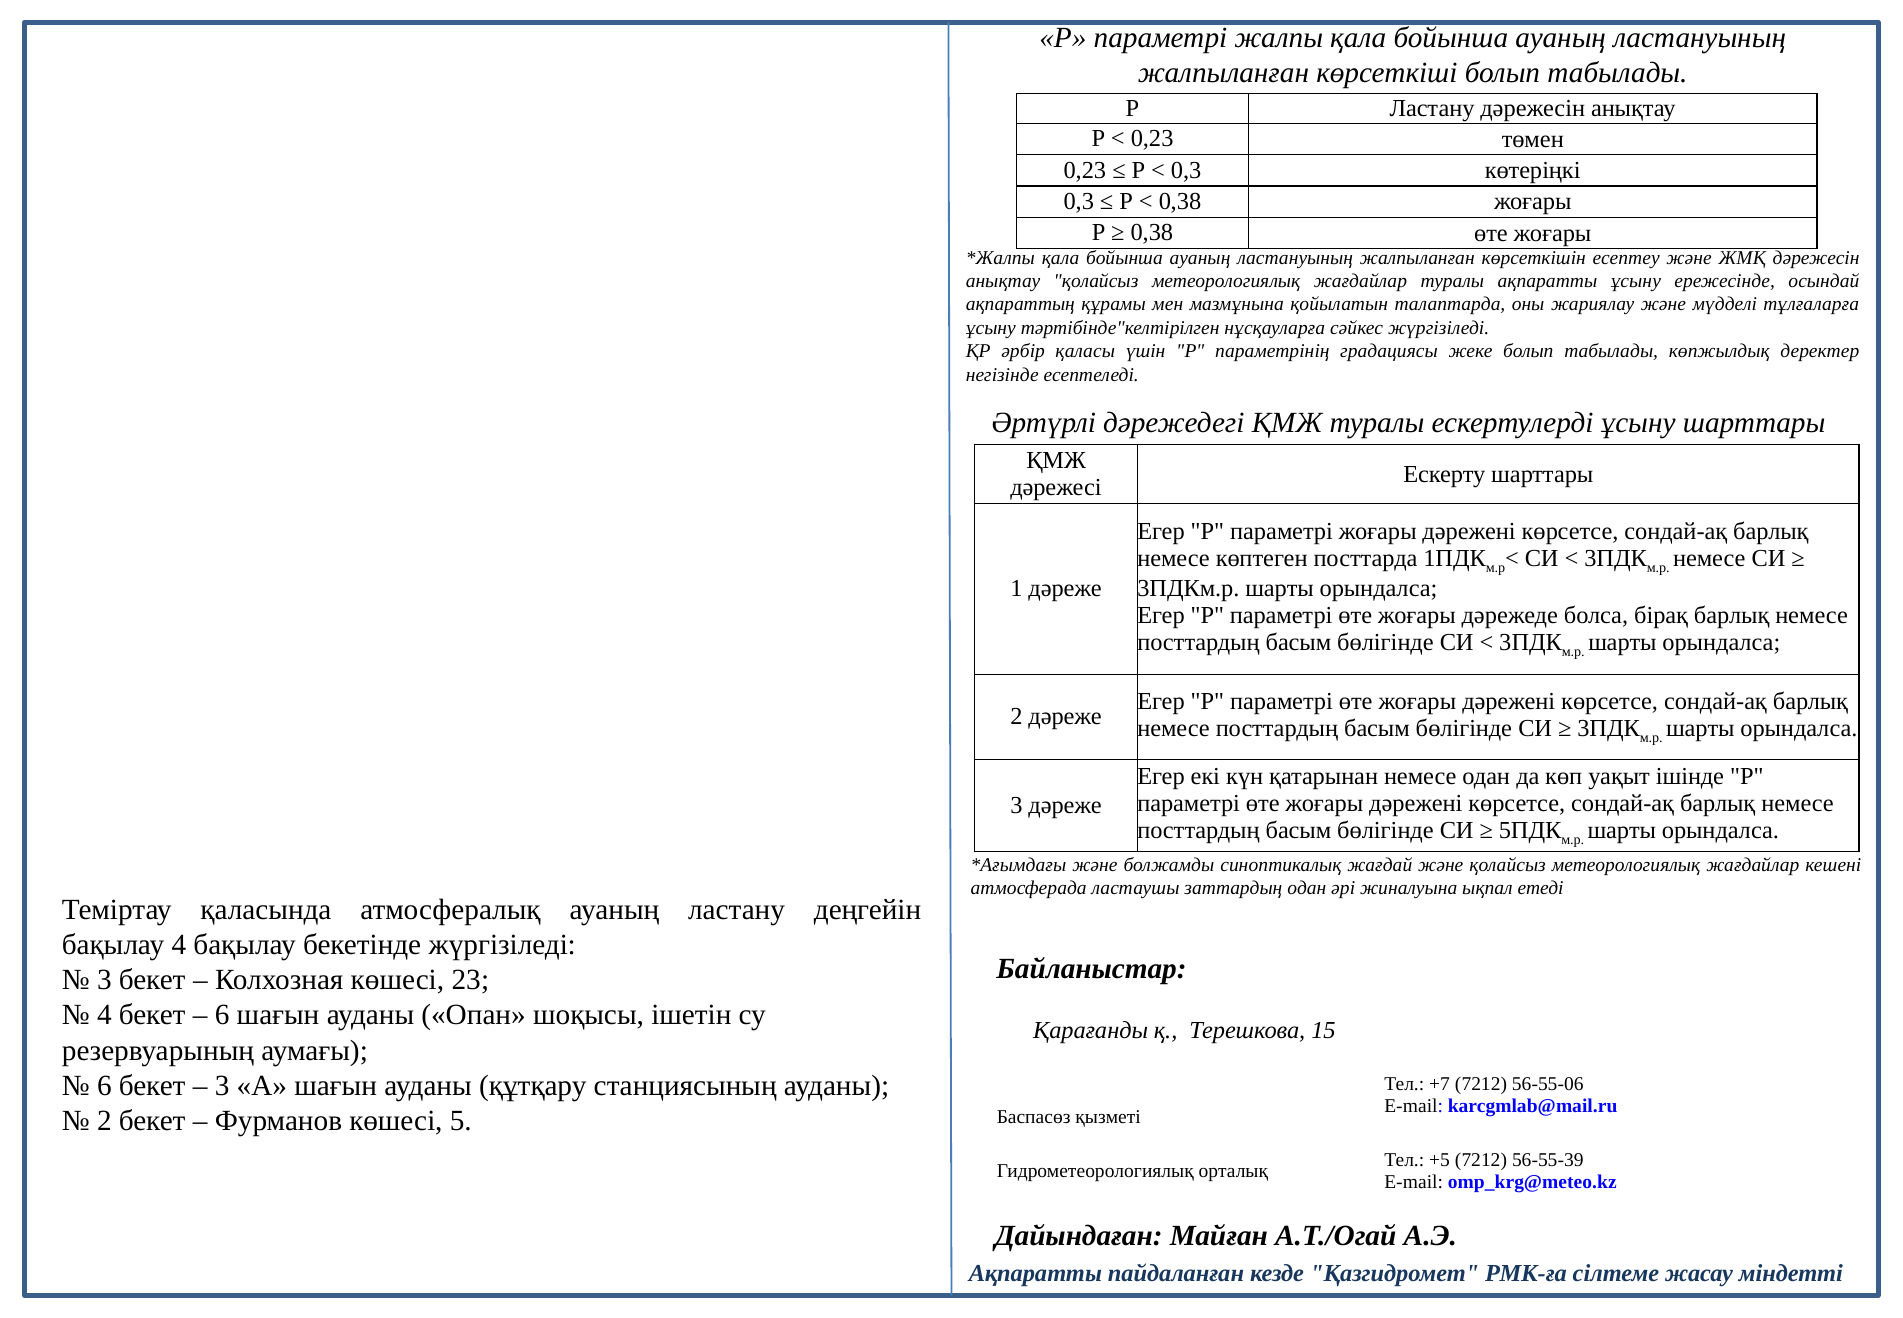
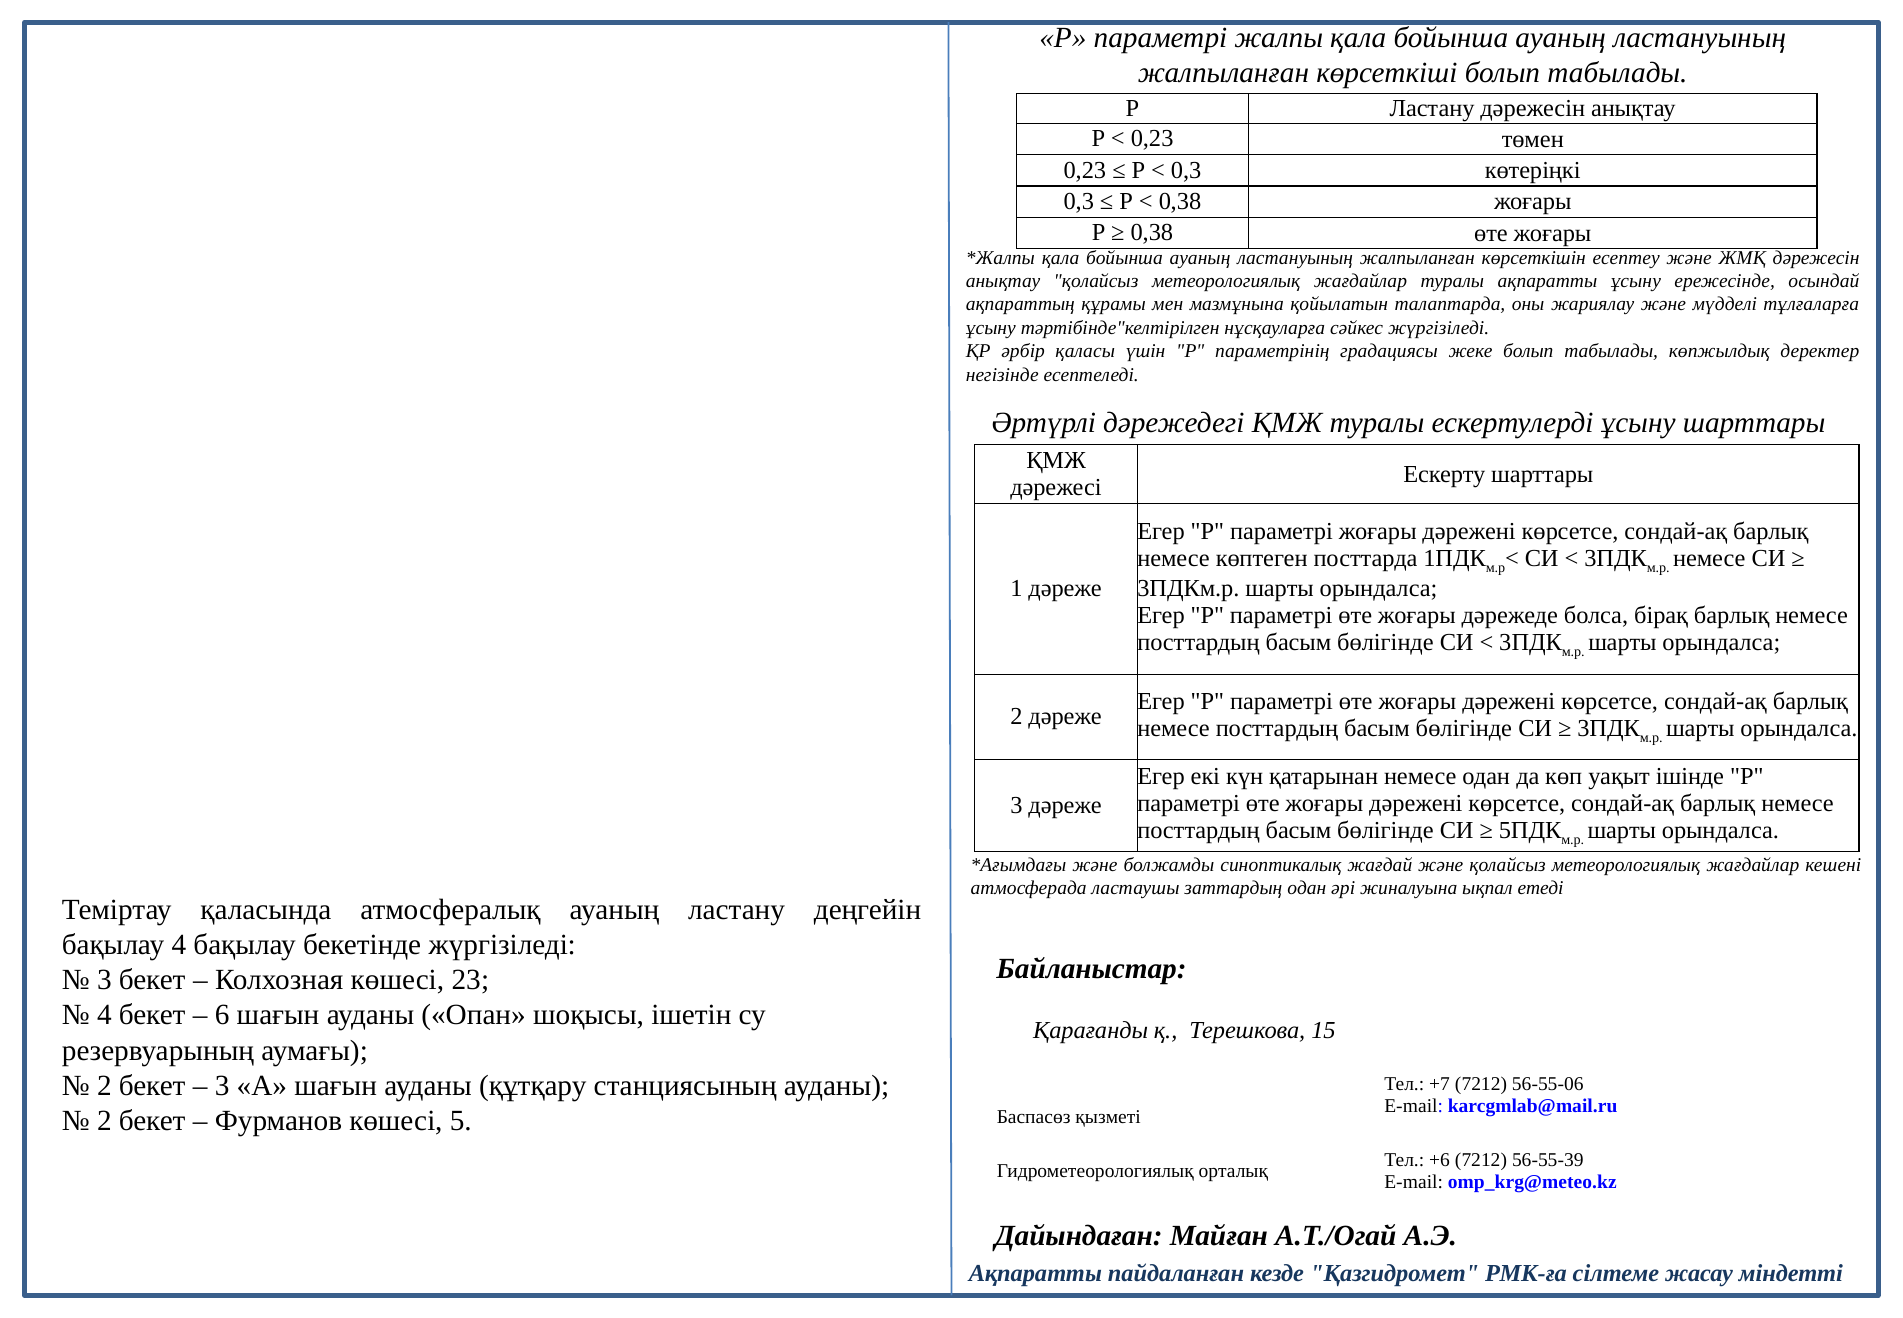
6: 6 -> 2 (104, 1085)
+5: +5 -> +6 (1439, 1160)
